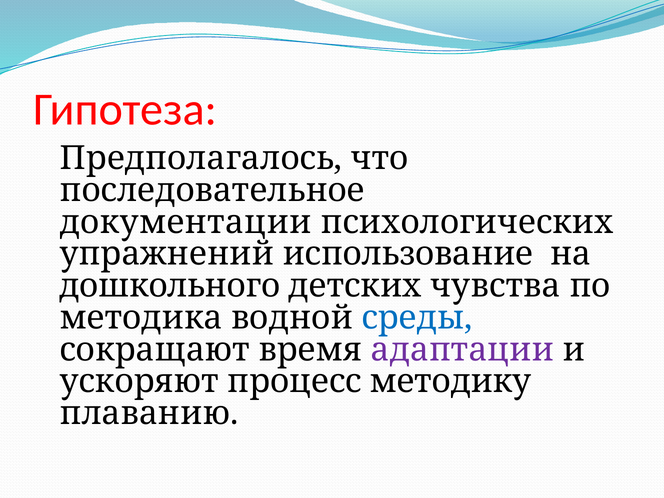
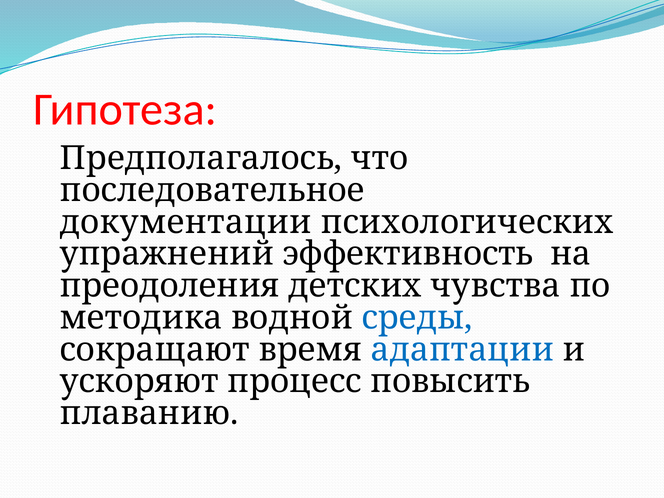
использование: использование -> эффективность (408, 254)
дошкольного: дошкольного -> преодоления (170, 286)
адаптации colour: purple -> blue (462, 350)
методику: методику -> повысить (450, 381)
